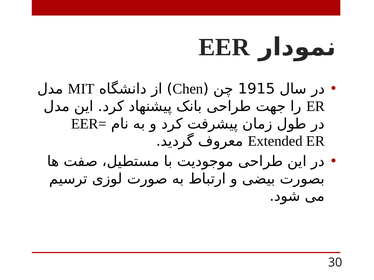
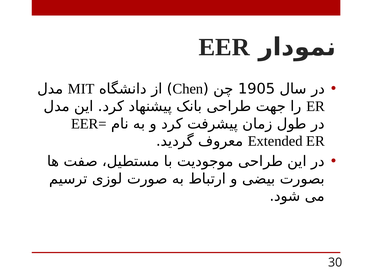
1915: 1915 -> 1905 (257, 89)
